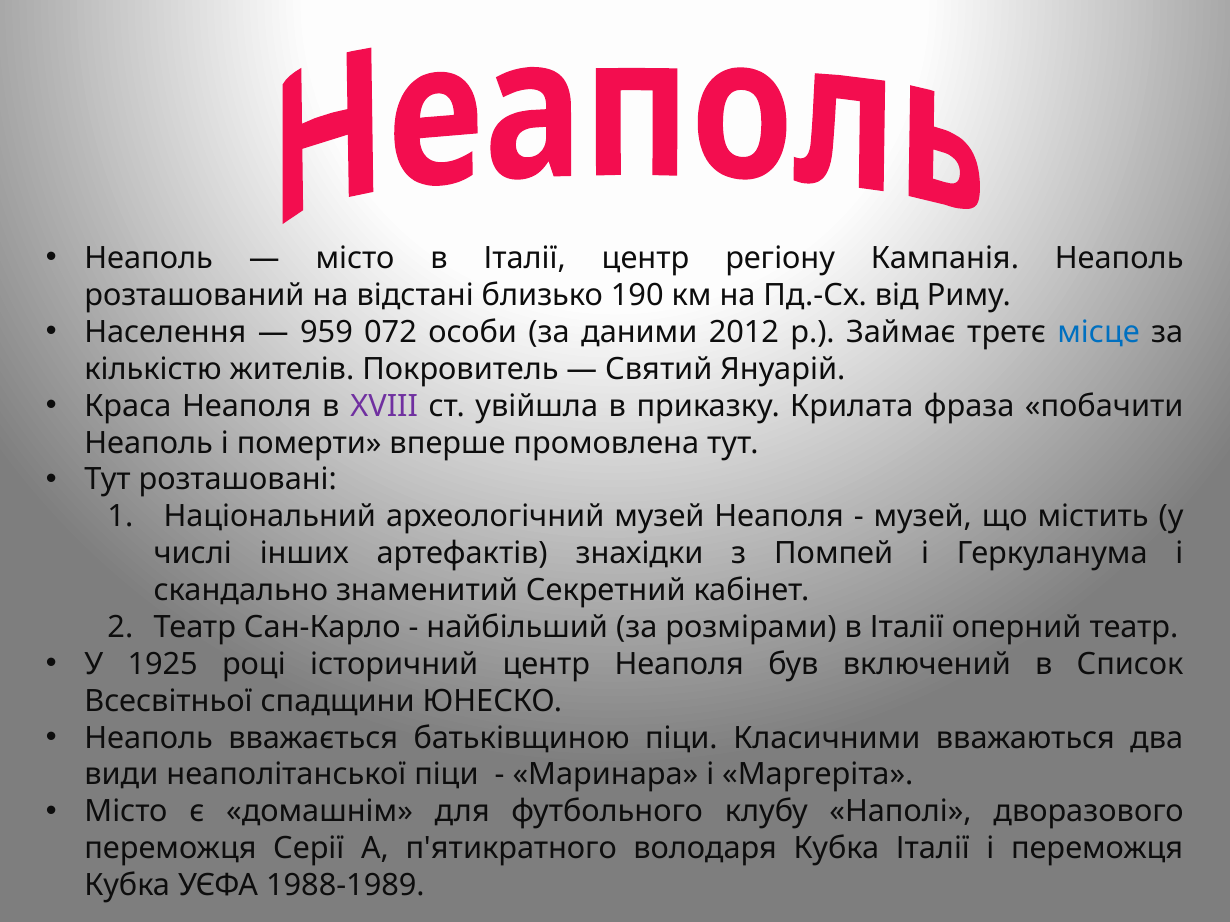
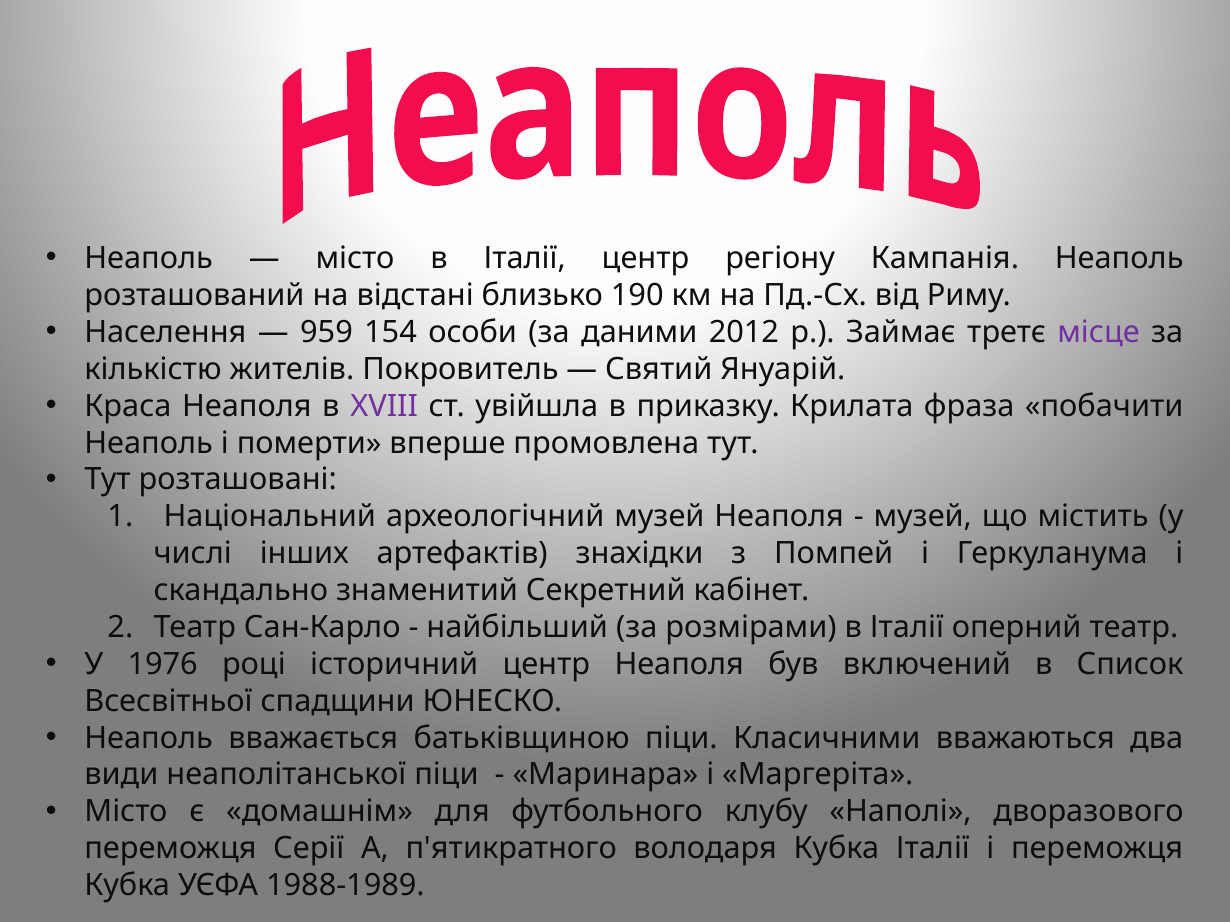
072: 072 -> 154 (390, 332)
місце colour: blue -> purple (1099, 332)
1925: 1925 -> 1976 (163, 665)
